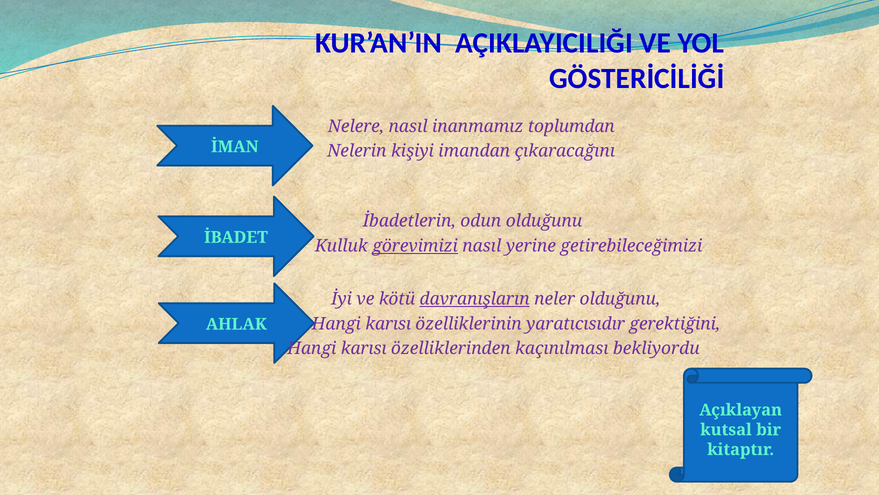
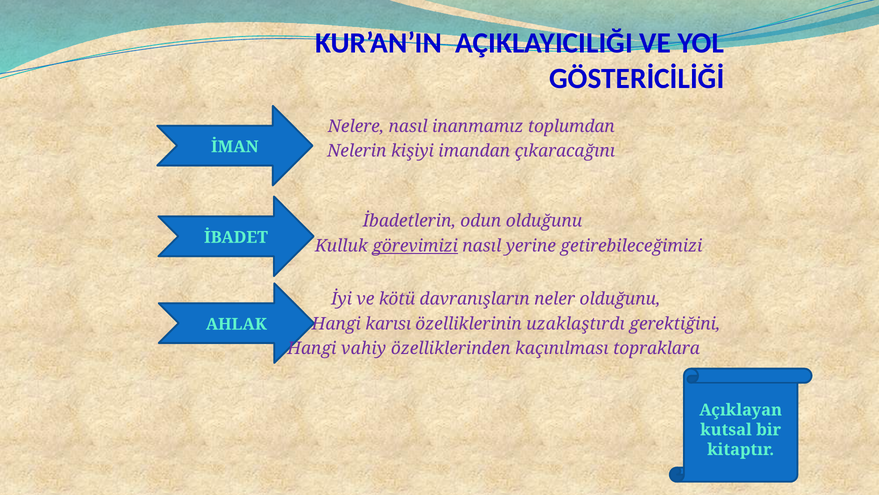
davranışların underline: present -> none (475, 299)
yaratıcısıdır: yaratıcısıdır -> uzaklaştırdı (576, 323)
karısı: karısı -> vahiy (364, 348)
bekliyordu: bekliyordu -> topraklara (656, 348)
